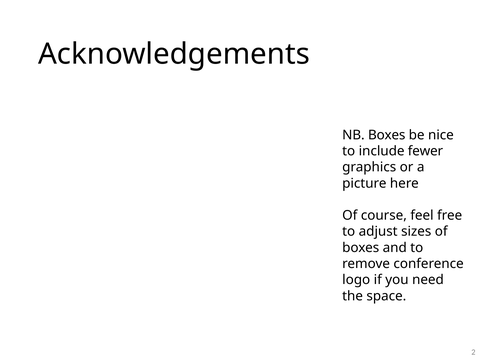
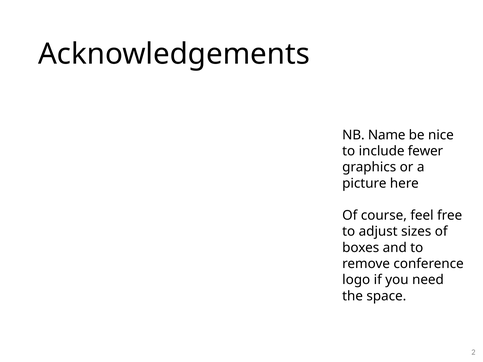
NB Boxes: Boxes -> Name (387, 135)
